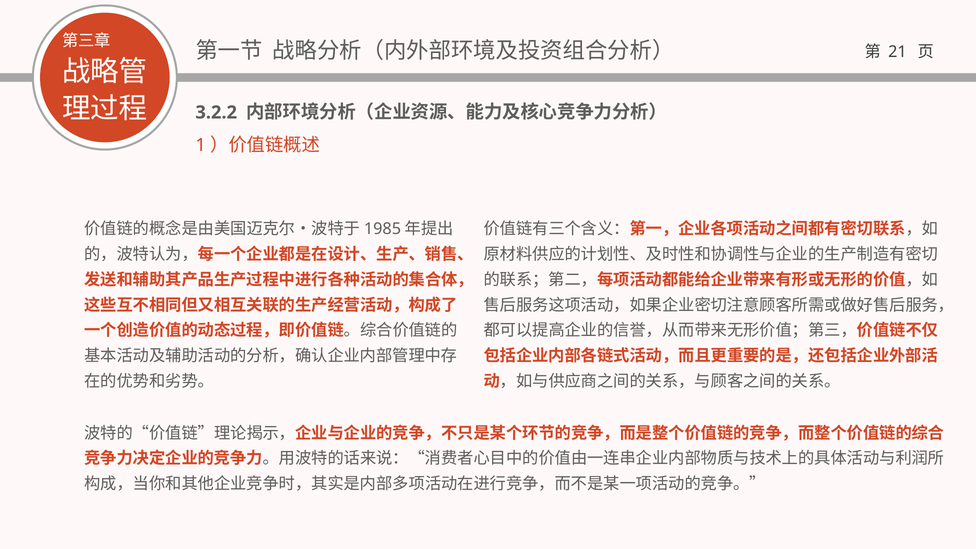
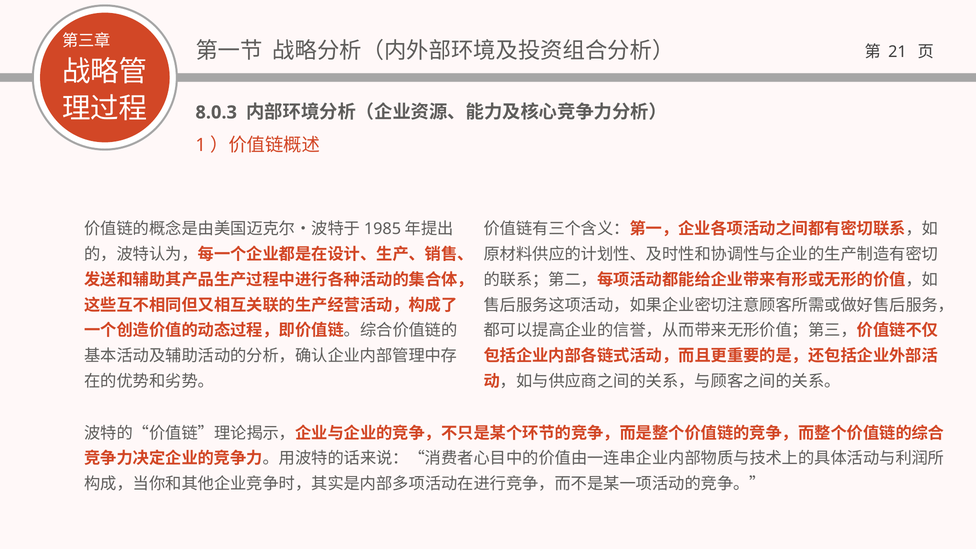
3.2.2: 3.2.2 -> 8.0.3 (216, 112)
